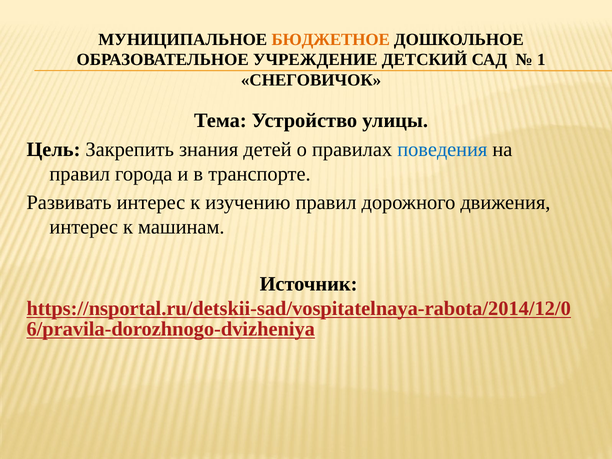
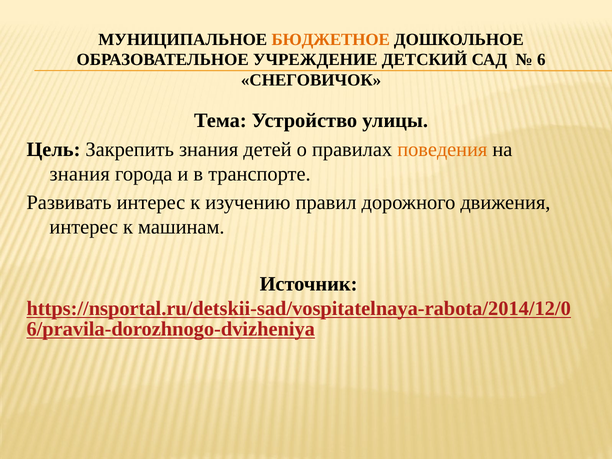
1: 1 -> 6 (541, 60)
поведения colour: blue -> orange (442, 149)
правил: правил -> знания (80, 174)
